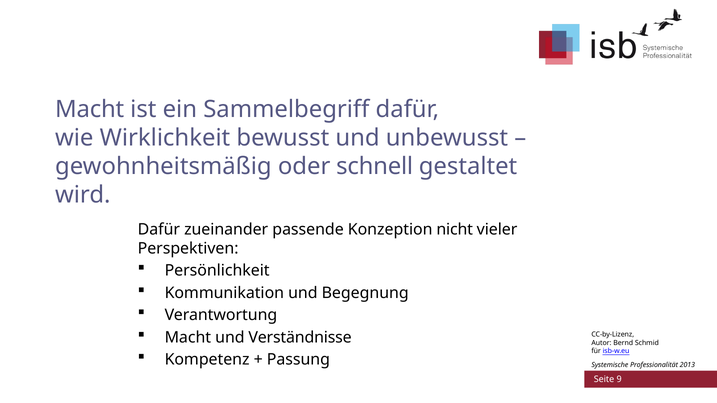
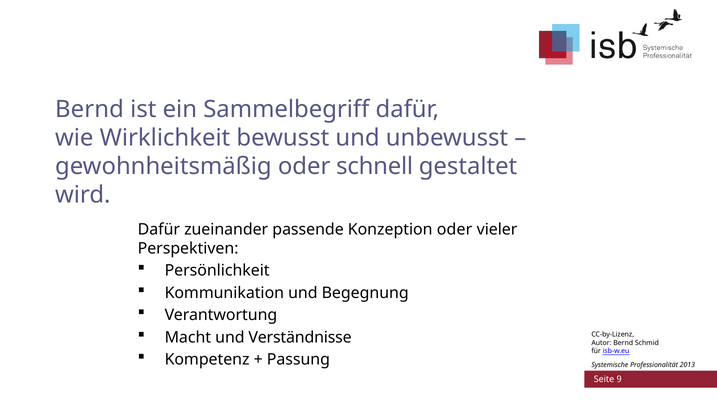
Macht: Macht -> Bernd (89, 109)
Konzeption nicht: nicht -> oder (455, 229)
